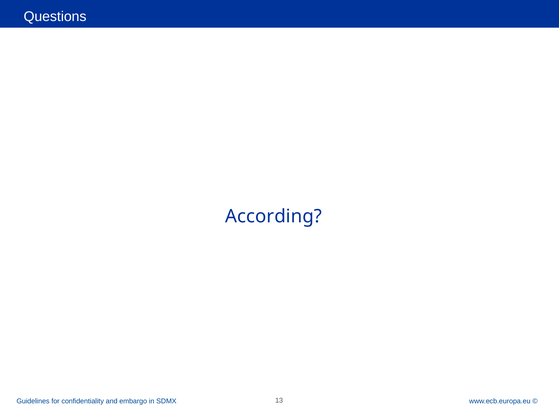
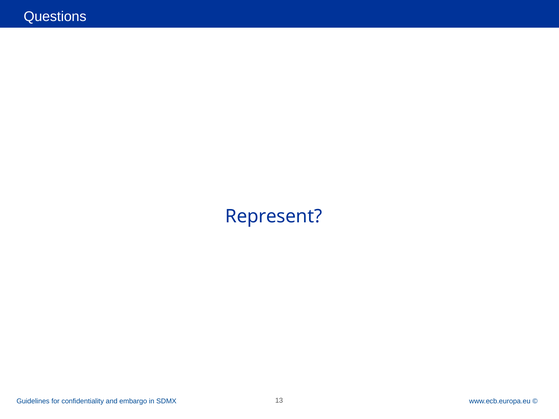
According: According -> Represent (274, 216)
